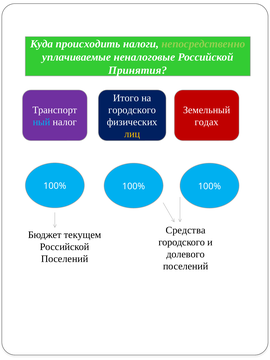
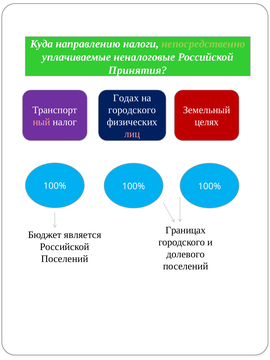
происходить: происходить -> направлению (88, 44)
Итого: Итого -> Годах (126, 98)
ный colour: light blue -> pink (42, 122)
годах: годах -> целях (207, 122)
лиц colour: yellow -> pink (132, 134)
Средства: Средства -> Границах (186, 230)
текущем: текущем -> является (83, 235)
